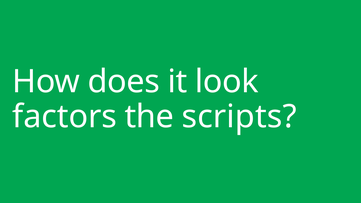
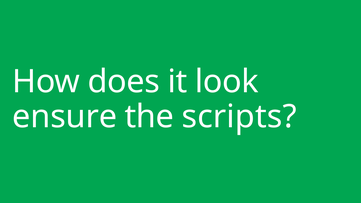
factors: factors -> ensure (65, 117)
